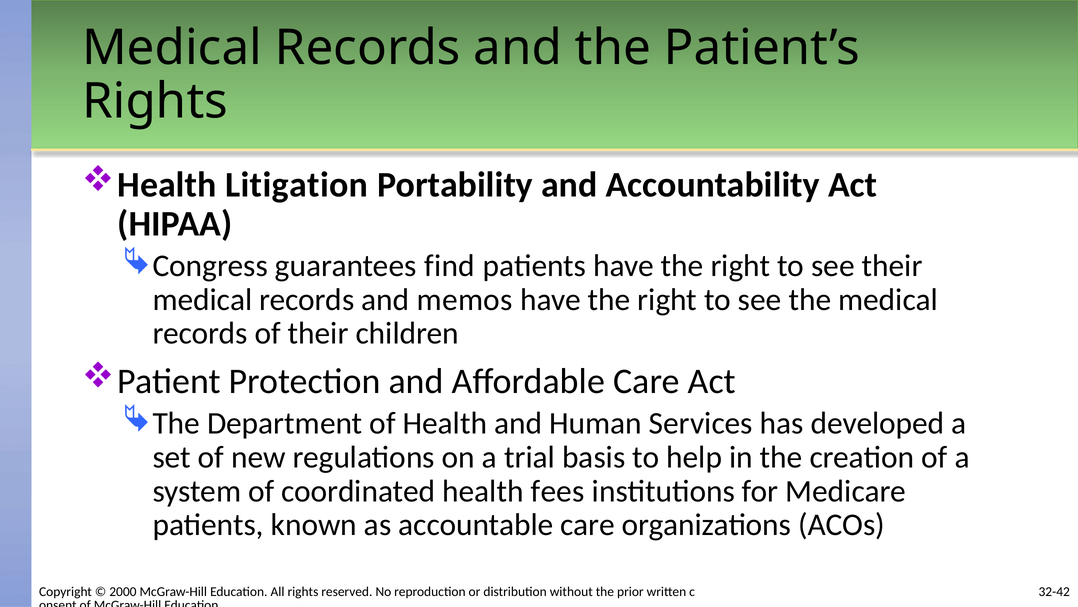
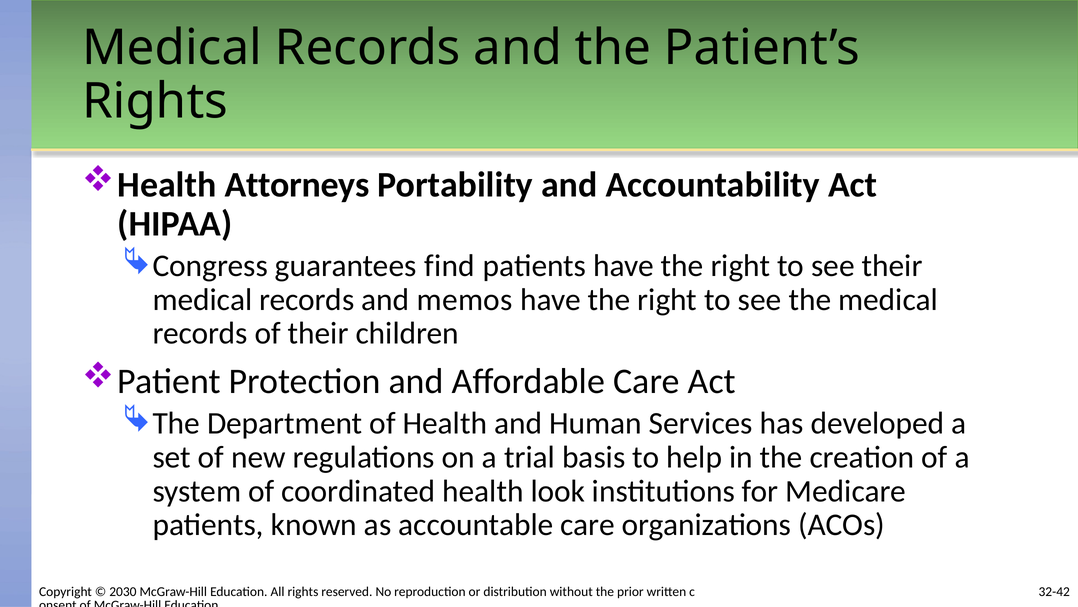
Litigation: Litigation -> Attorneys (297, 185)
fees: fees -> look (558, 491)
2000: 2000 -> 2030 (123, 591)
